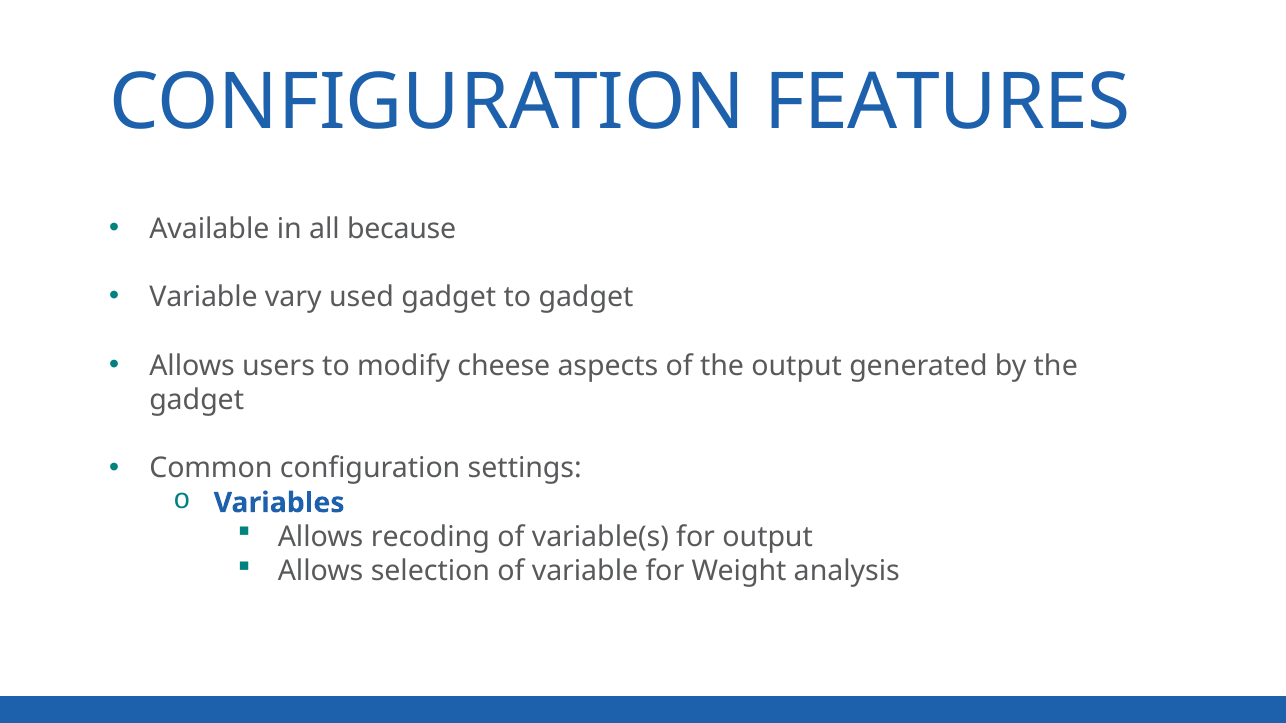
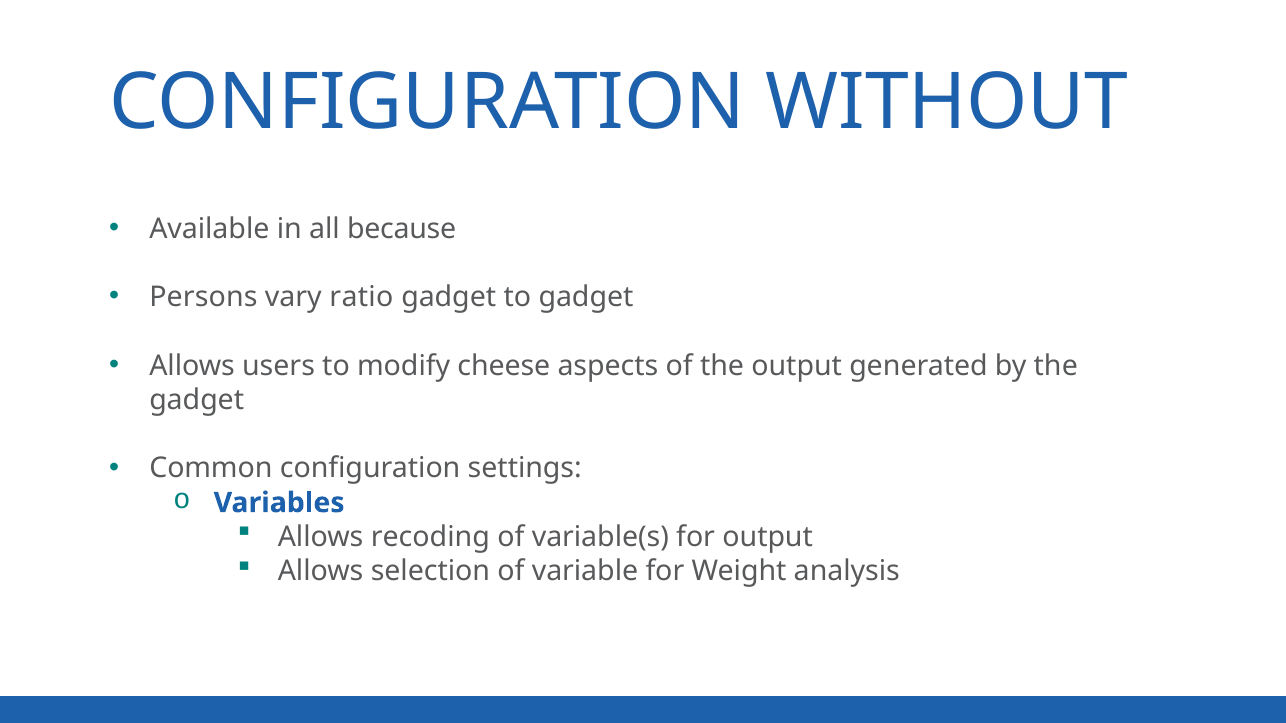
FEATURES: FEATURES -> WITHOUT (947, 102)
Variable: Variable -> Persons (203, 297)
used: used -> ratio (361, 297)
